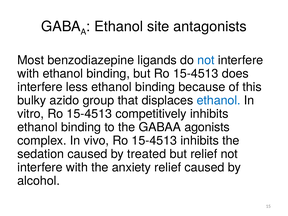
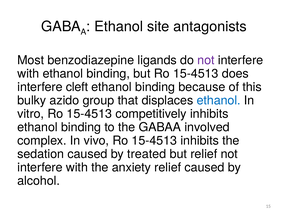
not colour: blue -> purple (206, 60)
less: less -> cleft (77, 87)
agonists: agonists -> involved (207, 127)
